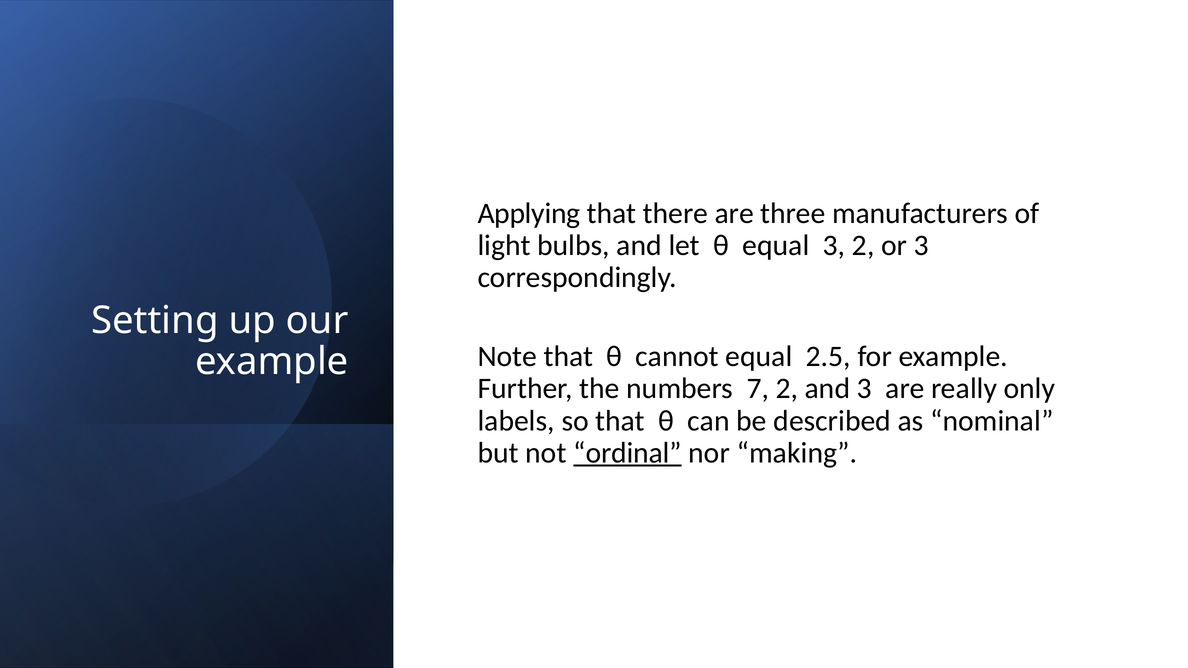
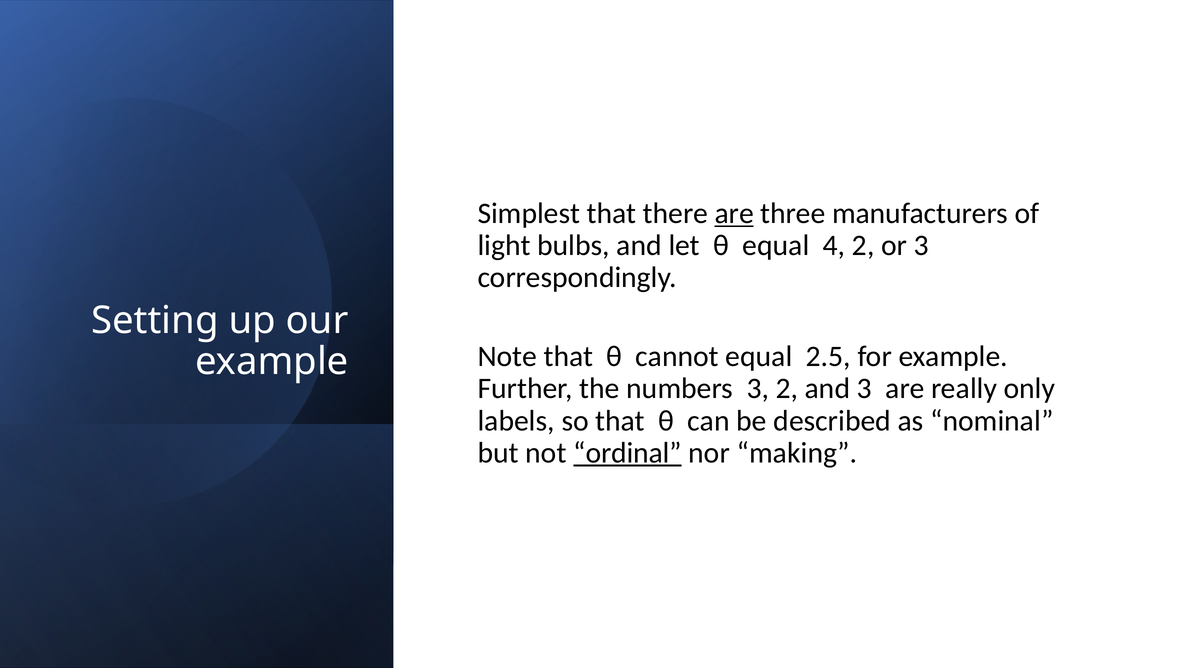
Applying: Applying -> Simplest (529, 214)
are underline: none -> present (734, 214)
equal 3: 3 -> 4 (834, 246)
numbers 7: 7 -> 3 (758, 389)
